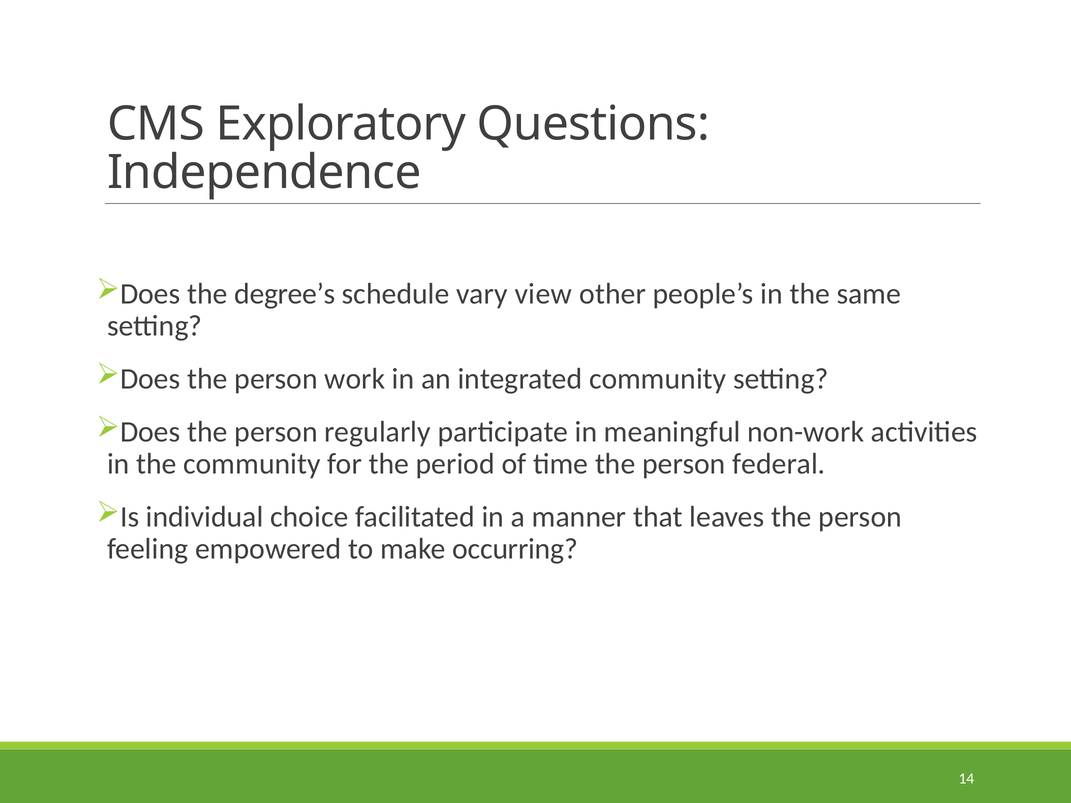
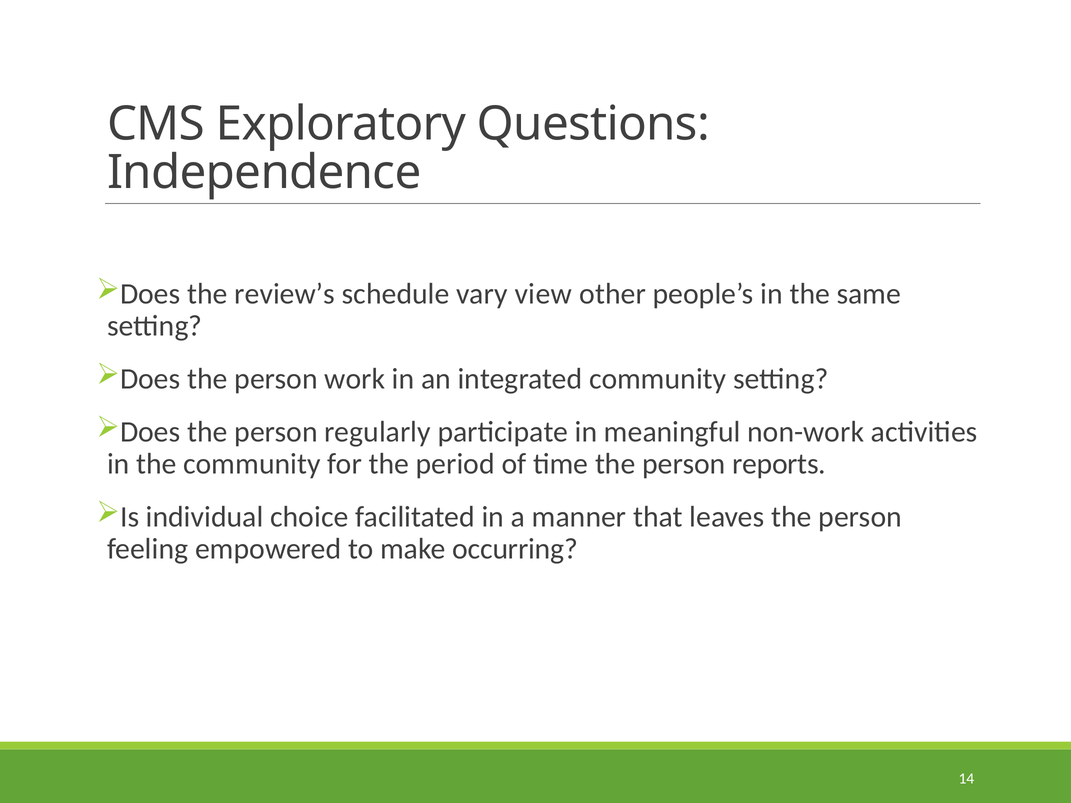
degree’s: degree’s -> review’s (285, 294)
federal: federal -> reports (779, 464)
